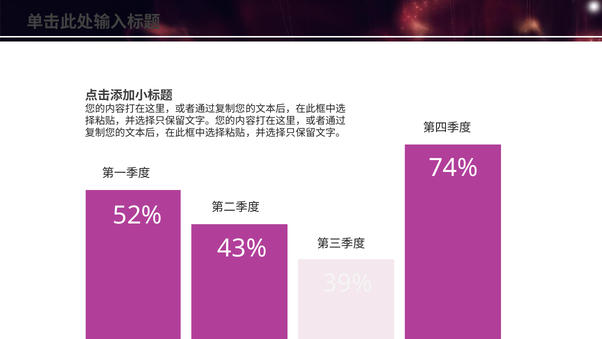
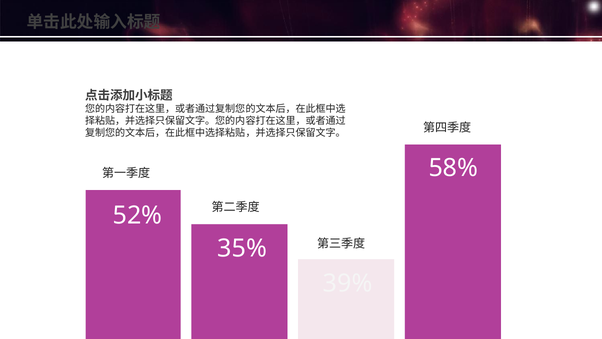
74%: 74% -> 58% (453, 168)
43%: 43% -> 35% (242, 248)
